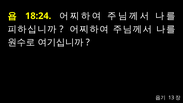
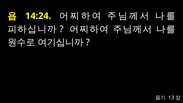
18:24: 18:24 -> 14:24 (38, 16)
